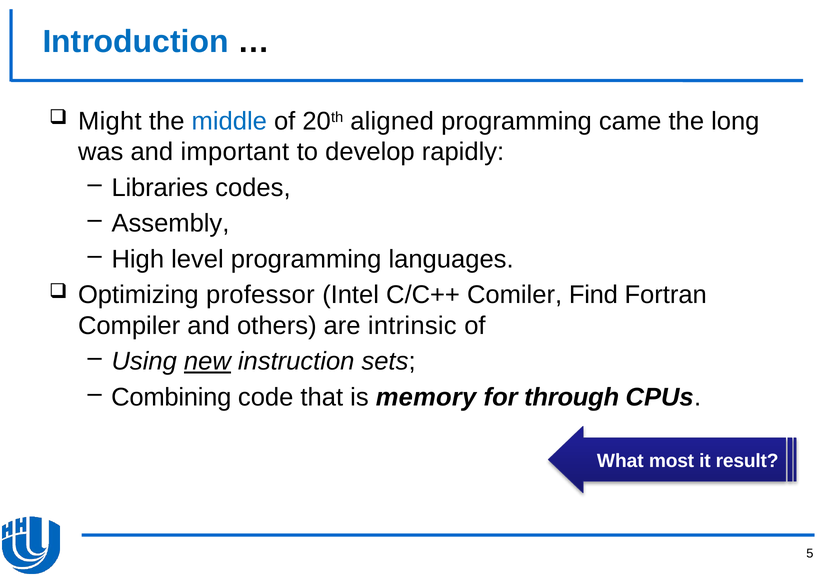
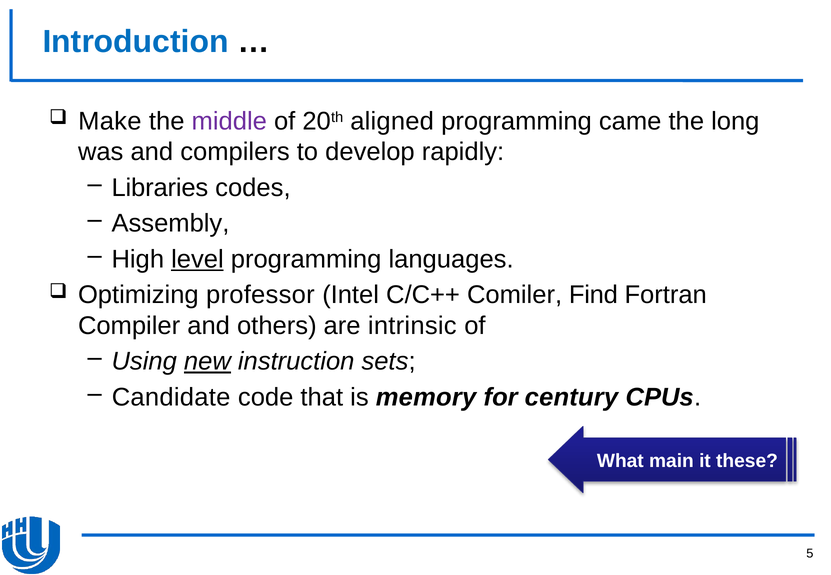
Might: Might -> Make (110, 121)
middle colour: blue -> purple (229, 121)
important: important -> compilers (235, 152)
level underline: none -> present (197, 259)
Combining: Combining -> Candidate (171, 397)
through: through -> century (571, 397)
most: most -> main (671, 461)
result: result -> these (747, 461)
